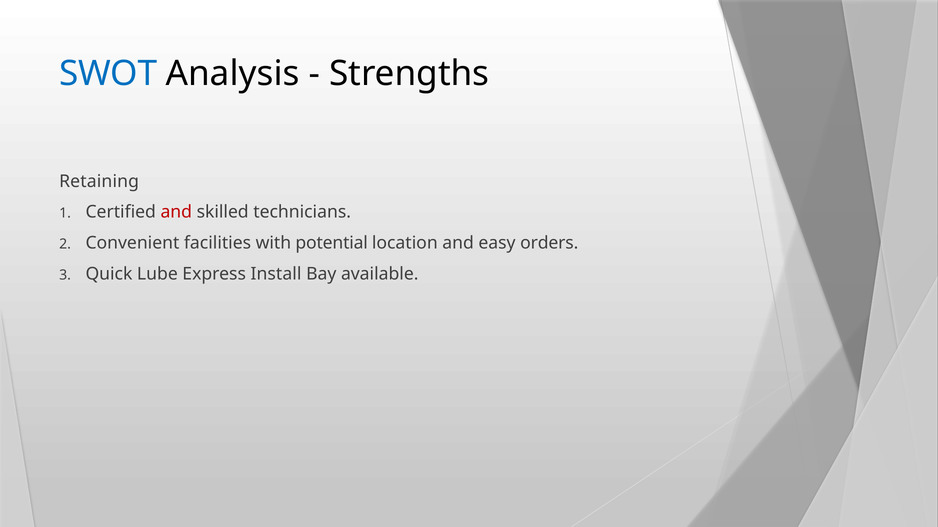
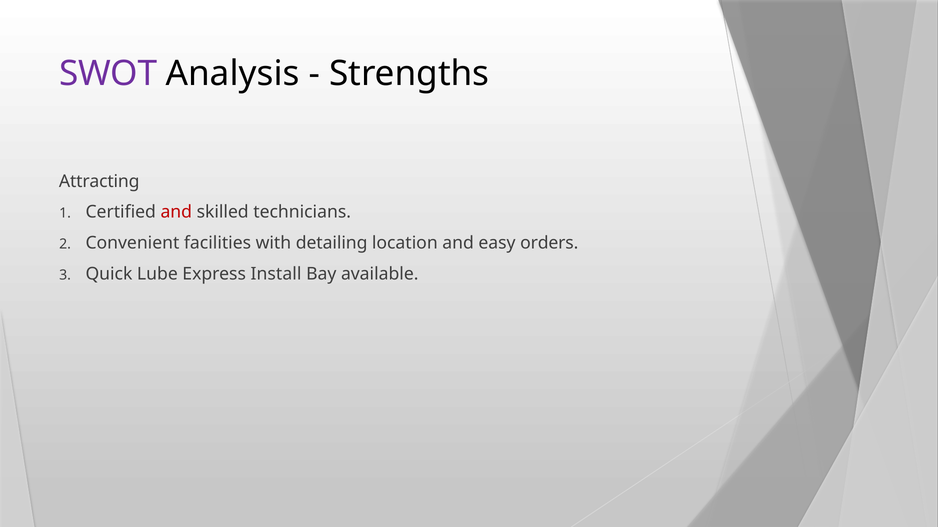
SWOT colour: blue -> purple (108, 74)
Retaining: Retaining -> Attracting (99, 182)
potential: potential -> detailing (332, 243)
